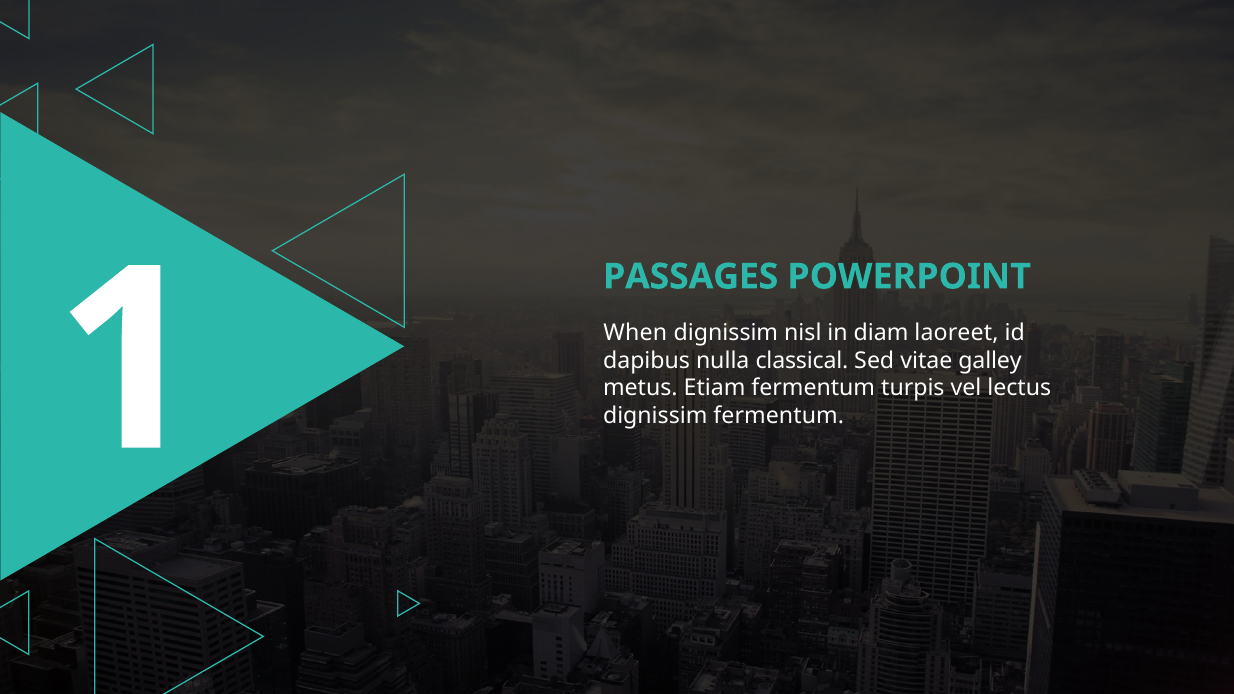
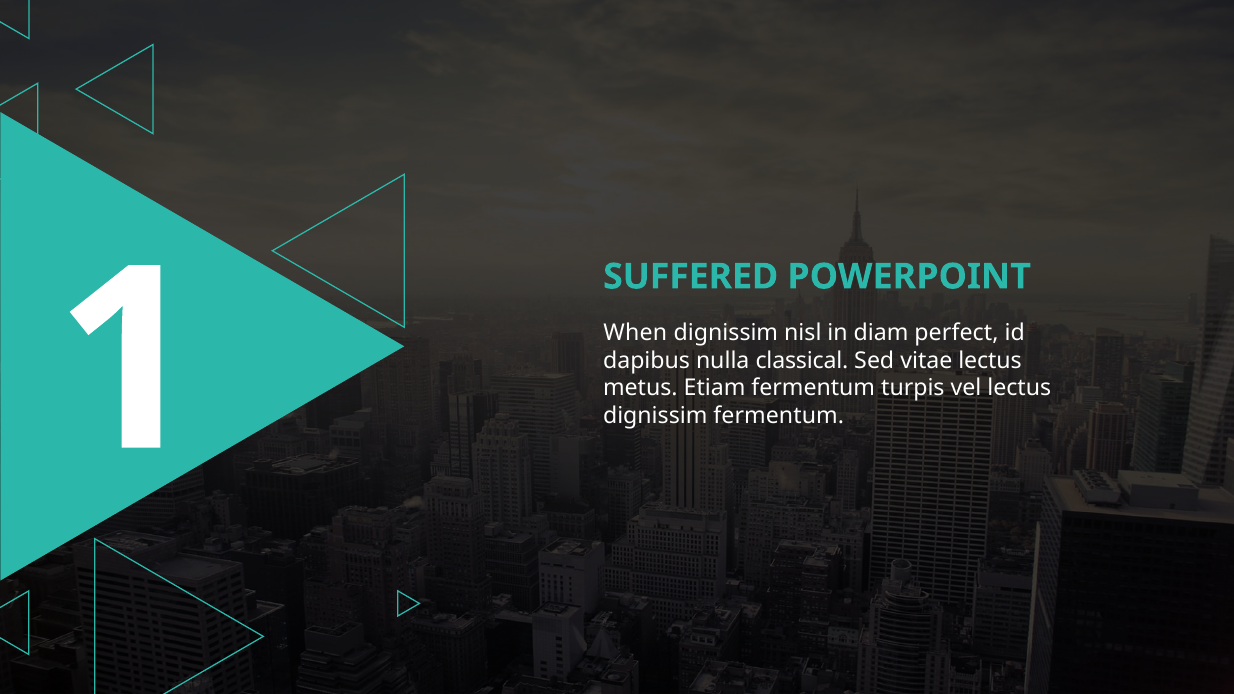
PASSAGES: PASSAGES -> SUFFERED (691, 277)
laoreet: laoreet -> perfect (956, 333)
vitae galley: galley -> lectus (990, 360)
